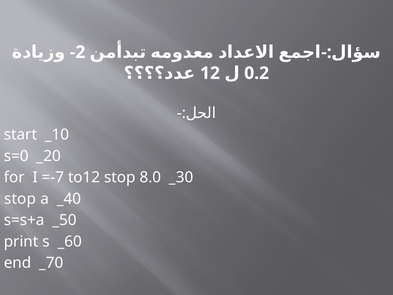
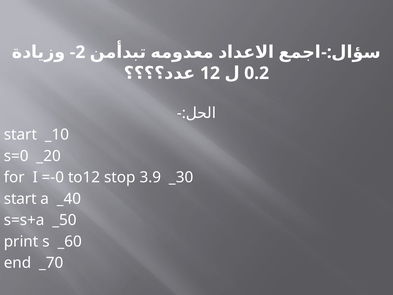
=-7: =-7 -> =-0 (53, 177)
8.0: 8.0 -> 3.9 (150, 177)
stop: stop -> start (20, 199)
